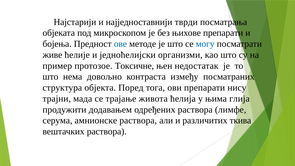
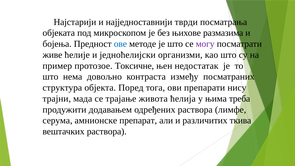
њихове препарати: препарати -> размазима (223, 33)
могу colour: blue -> purple (205, 44)
глија: глија -> треба (240, 99)
амнионске раствора: раствора -> препарат (138, 120)
